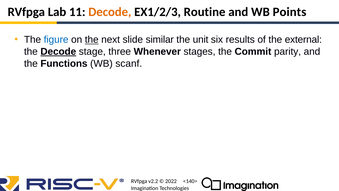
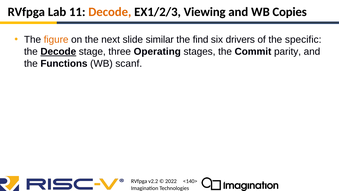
Routine: Routine -> Viewing (205, 12)
Points: Points -> Copies (290, 12)
figure colour: blue -> orange (56, 40)
the underline: present -> none (92, 40)
unit: unit -> find (201, 40)
results: results -> drivers (240, 40)
external: external -> specific (303, 40)
Whenever: Whenever -> Operating (157, 52)
